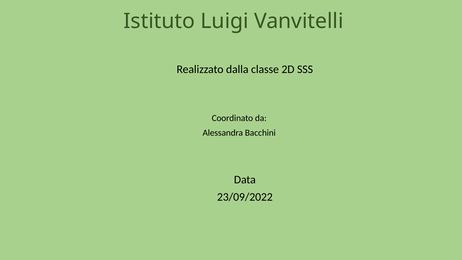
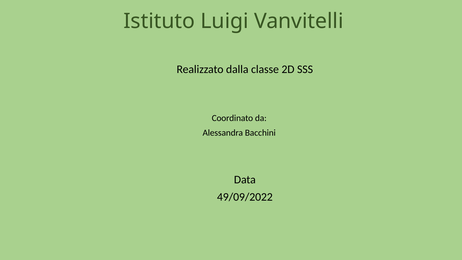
23/09/2022: 23/09/2022 -> 49/09/2022 (245, 197)
